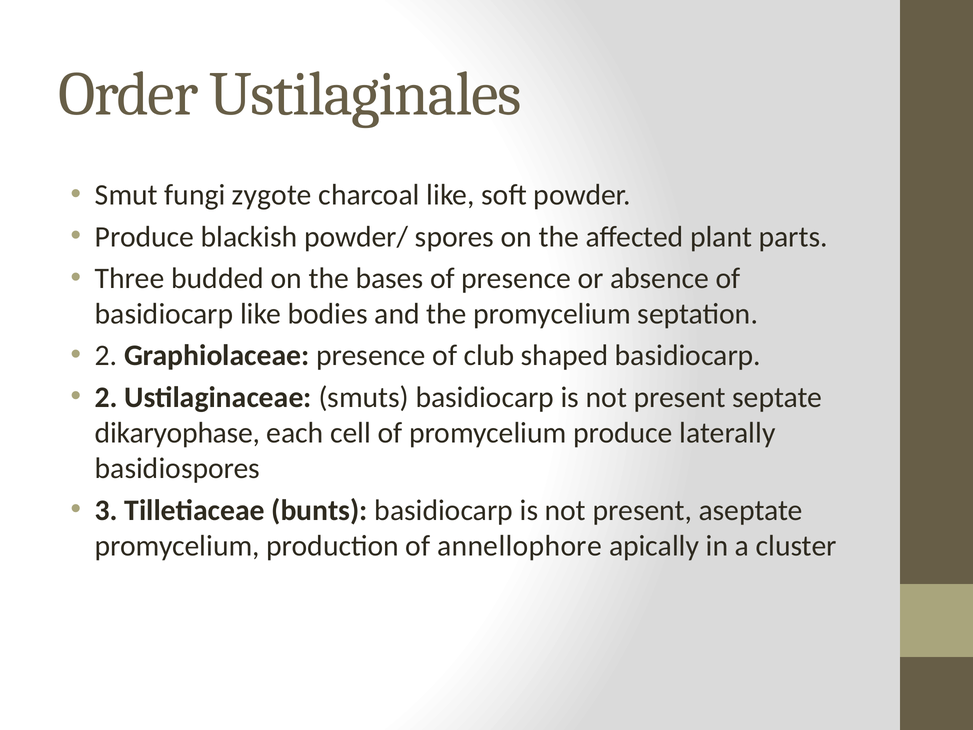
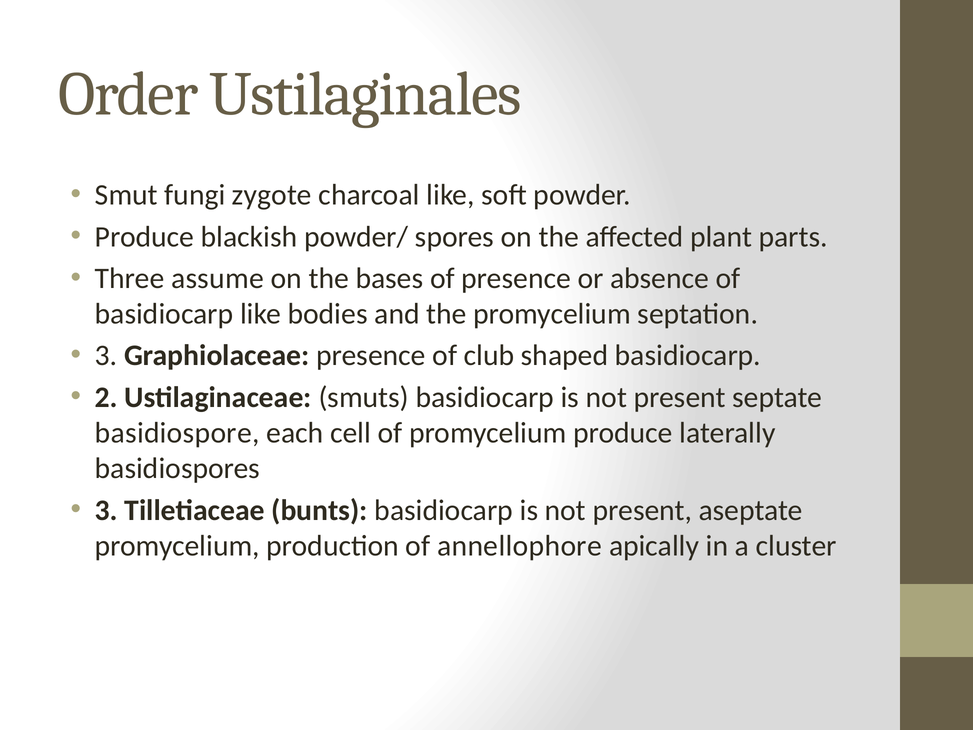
budded: budded -> assume (217, 278)
2: 2 -> 3 (106, 356)
dikaryophase: dikaryophase -> basidiospore (177, 433)
